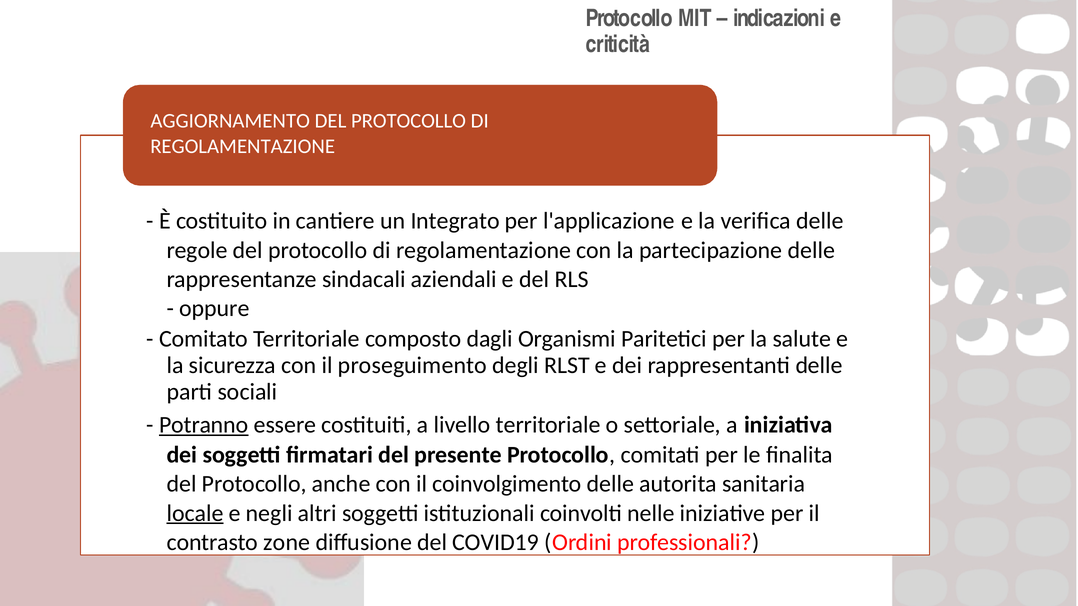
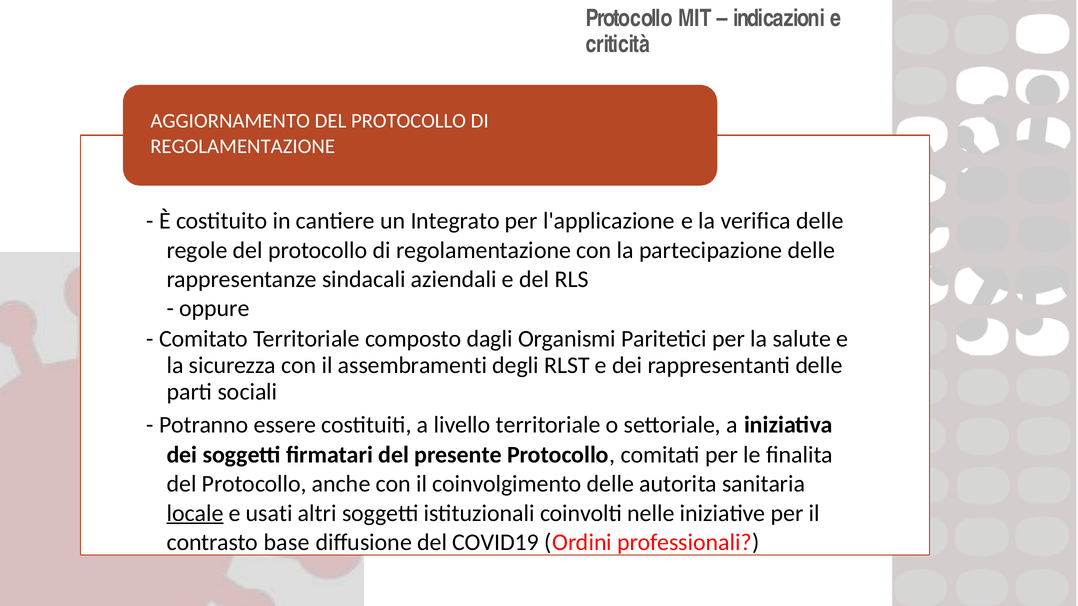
proseguimento: proseguimento -> assembramenti (412, 366)
Potranno underline: present -> none (204, 425)
negli: negli -> usati (269, 513)
zone: zone -> base (287, 543)
